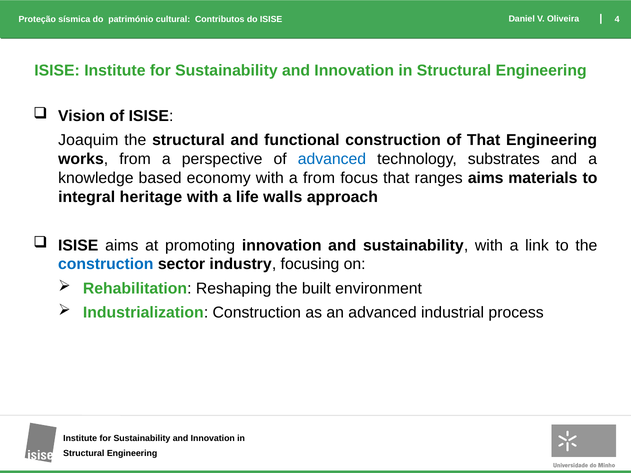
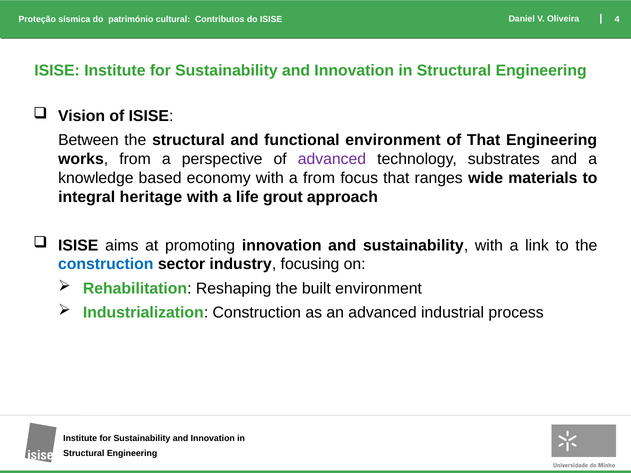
Joaquim: Joaquim -> Between (88, 140)
functional construction: construction -> environment (393, 140)
advanced colour: blue -> purple (332, 159)
ranges aims: aims -> wide (486, 178)
walls: walls -> grout (283, 197)
